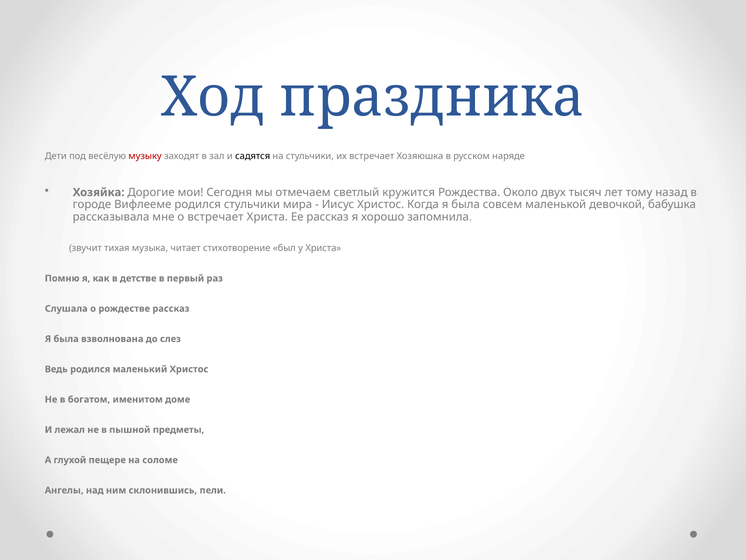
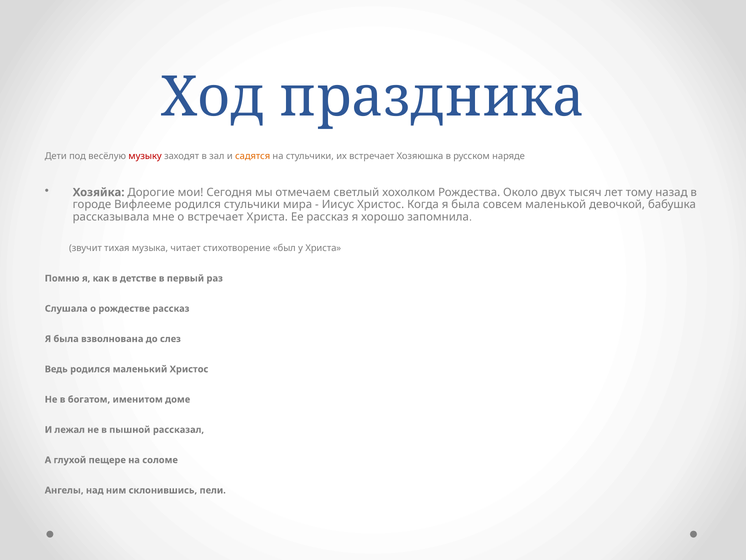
садятся colour: black -> orange (253, 156)
кружится: кружится -> хохолком (409, 192)
предметы: предметы -> рассказал (178, 429)
